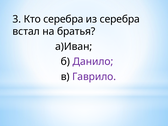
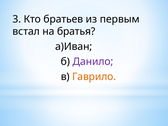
Кто серебра: серебра -> братьев (63, 19)
из серебра: серебра -> первым (120, 19)
Гаврило colour: purple -> orange (94, 77)
